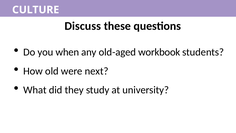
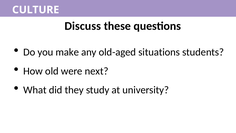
when: when -> make (67, 52)
workbook: workbook -> situations (159, 52)
